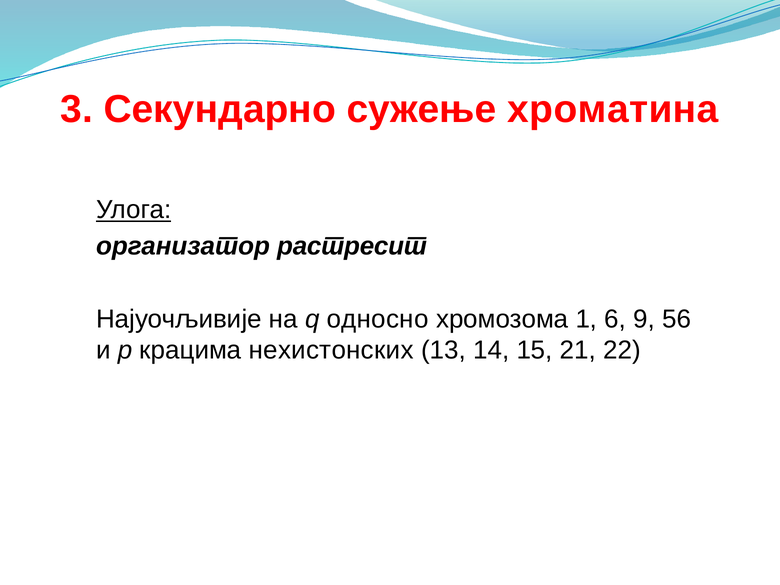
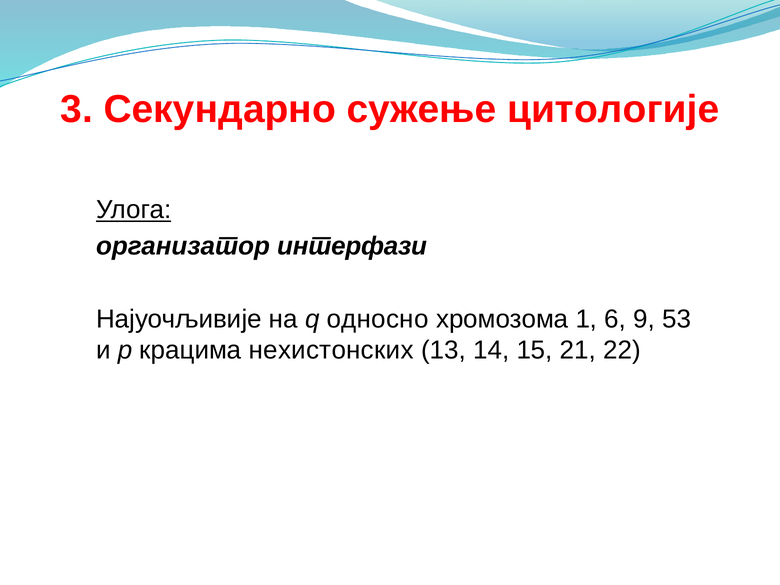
хроматина: хроматина -> цитологије (613, 109)
растресит: растресит -> интерфази (352, 246)
56: 56 -> 53 (677, 319)
